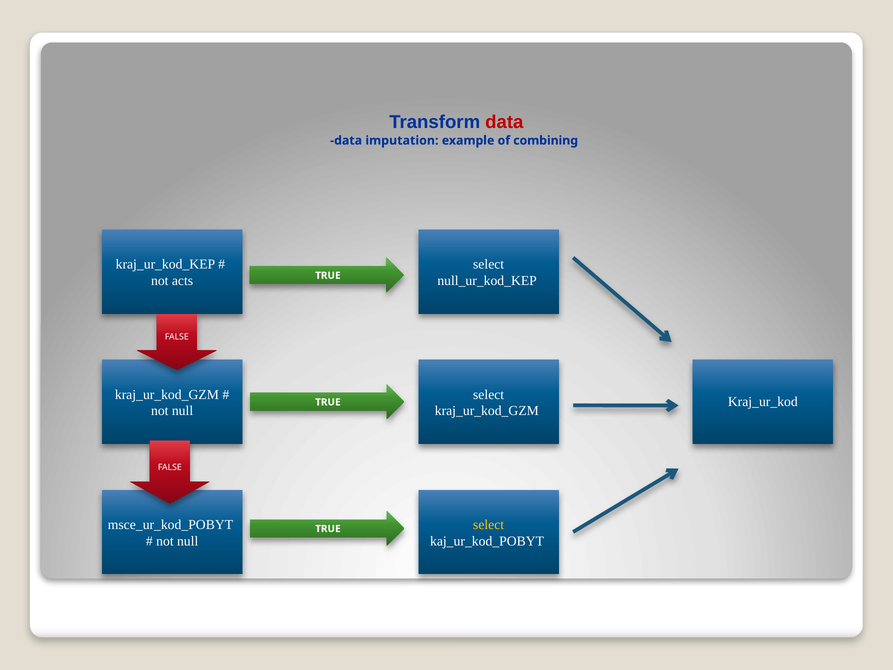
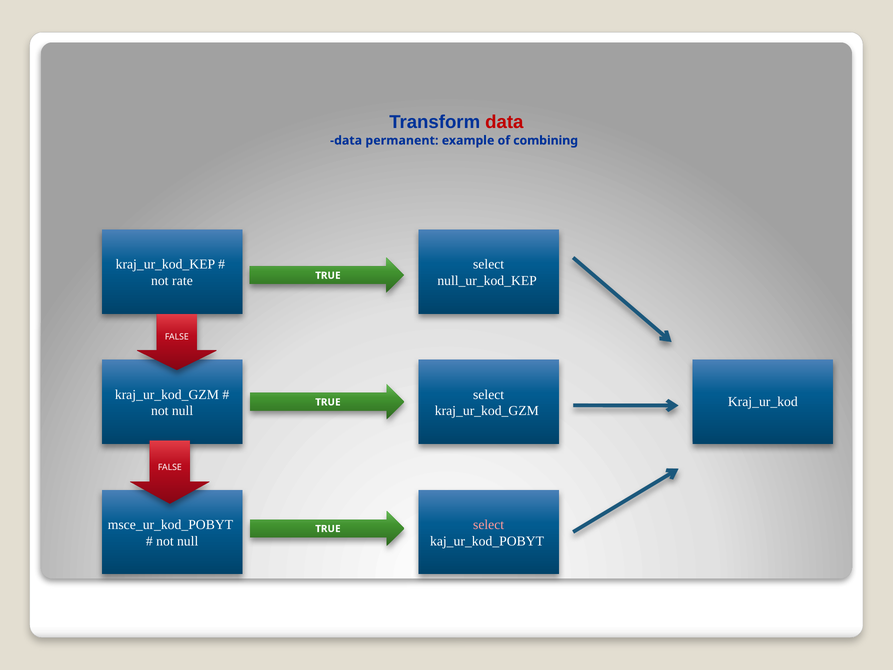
imputation: imputation -> permanent (402, 140)
acts: acts -> rate (182, 281)
select colour: yellow -> pink (489, 524)
